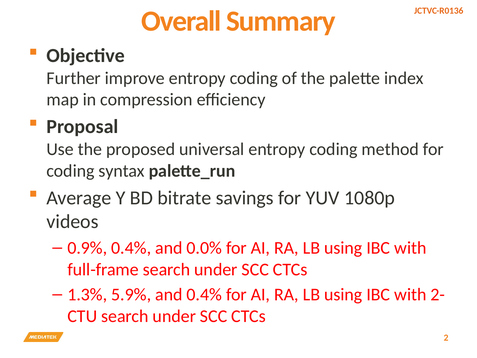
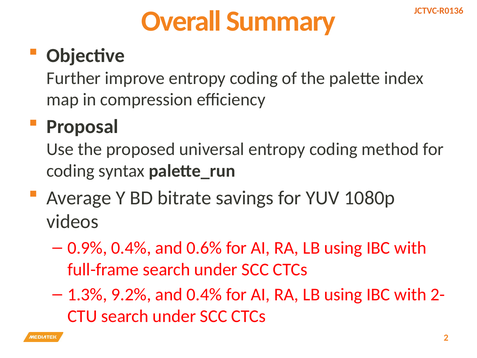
0.0%: 0.0% -> 0.6% (204, 248)
5.9%: 5.9% -> 9.2% (131, 294)
